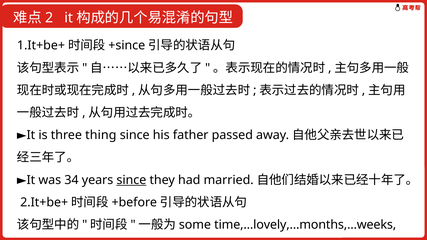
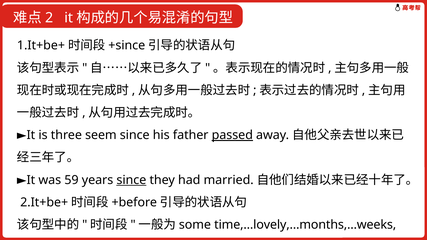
thing: thing -> seem (101, 135)
passed underline: none -> present (232, 135)
34: 34 -> 59 (71, 180)
